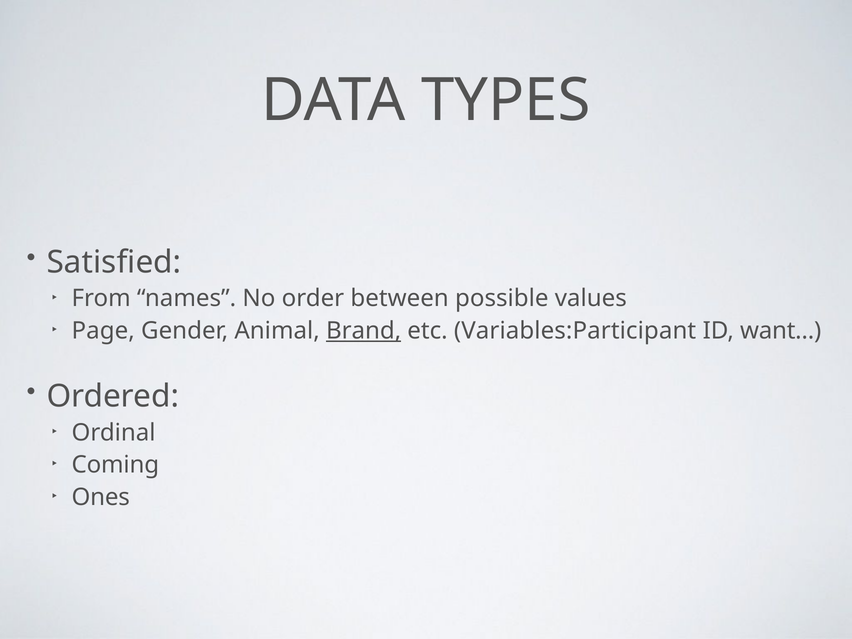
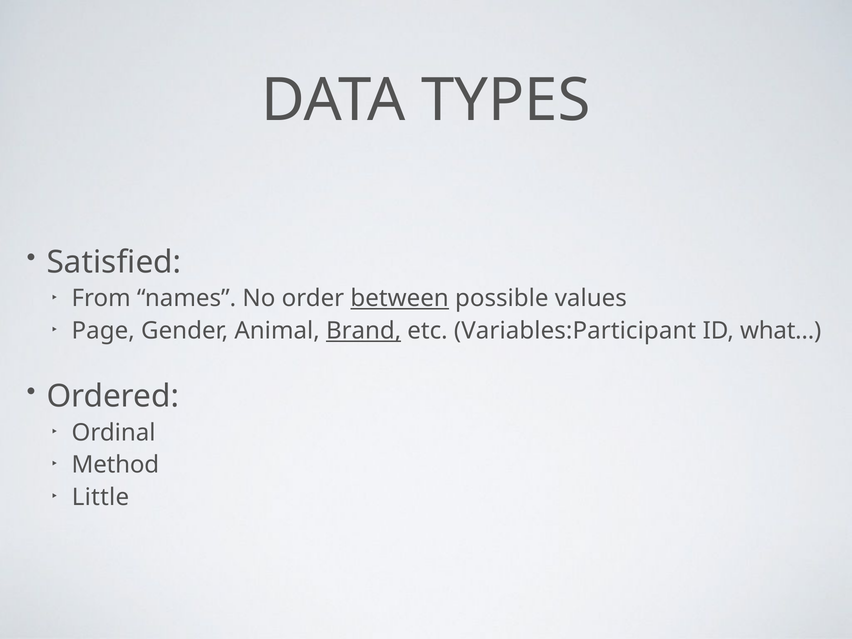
between underline: none -> present (400, 299)
want…: want… -> what… (781, 331)
Coming: Coming -> Method (115, 465)
Ones: Ones -> Little (100, 497)
